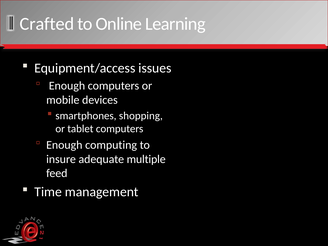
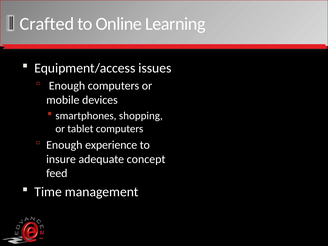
computing: computing -> experience (111, 145)
multiple: multiple -> concept (146, 159)
